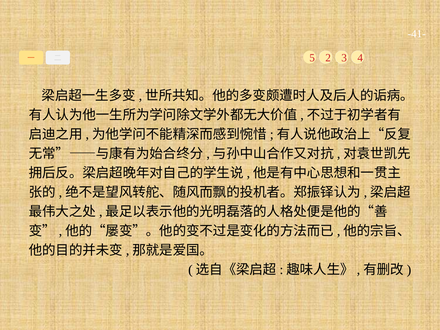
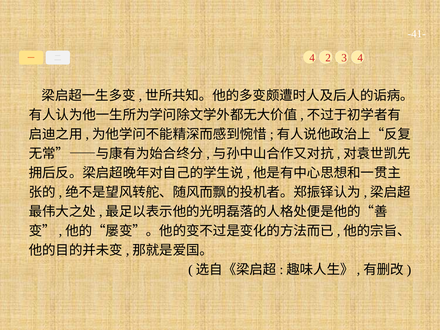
5: 5 -> 4 (312, 58)
